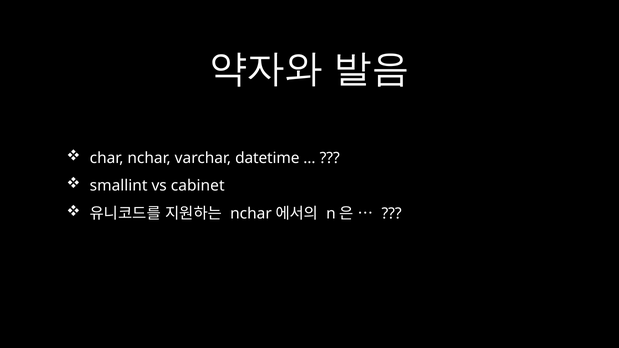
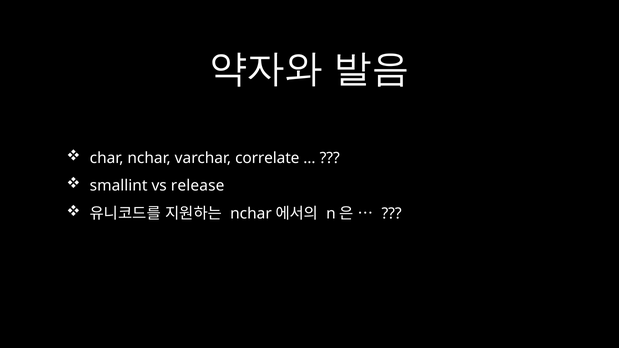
datetime: datetime -> correlate (267, 158)
cabinet: cabinet -> release (198, 186)
